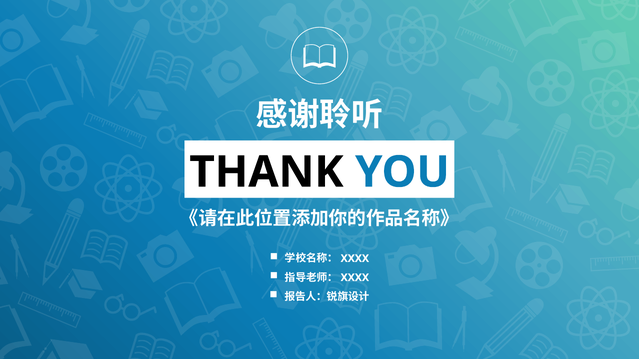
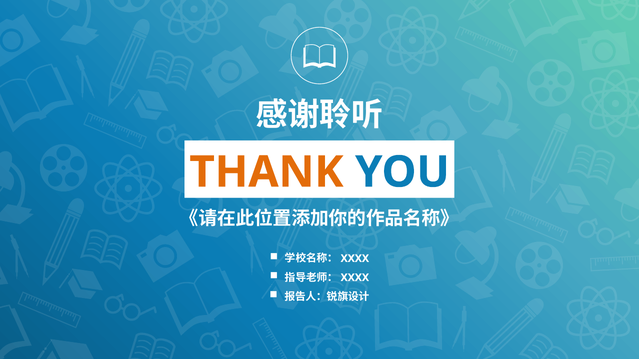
THANK colour: black -> orange (266, 172)
